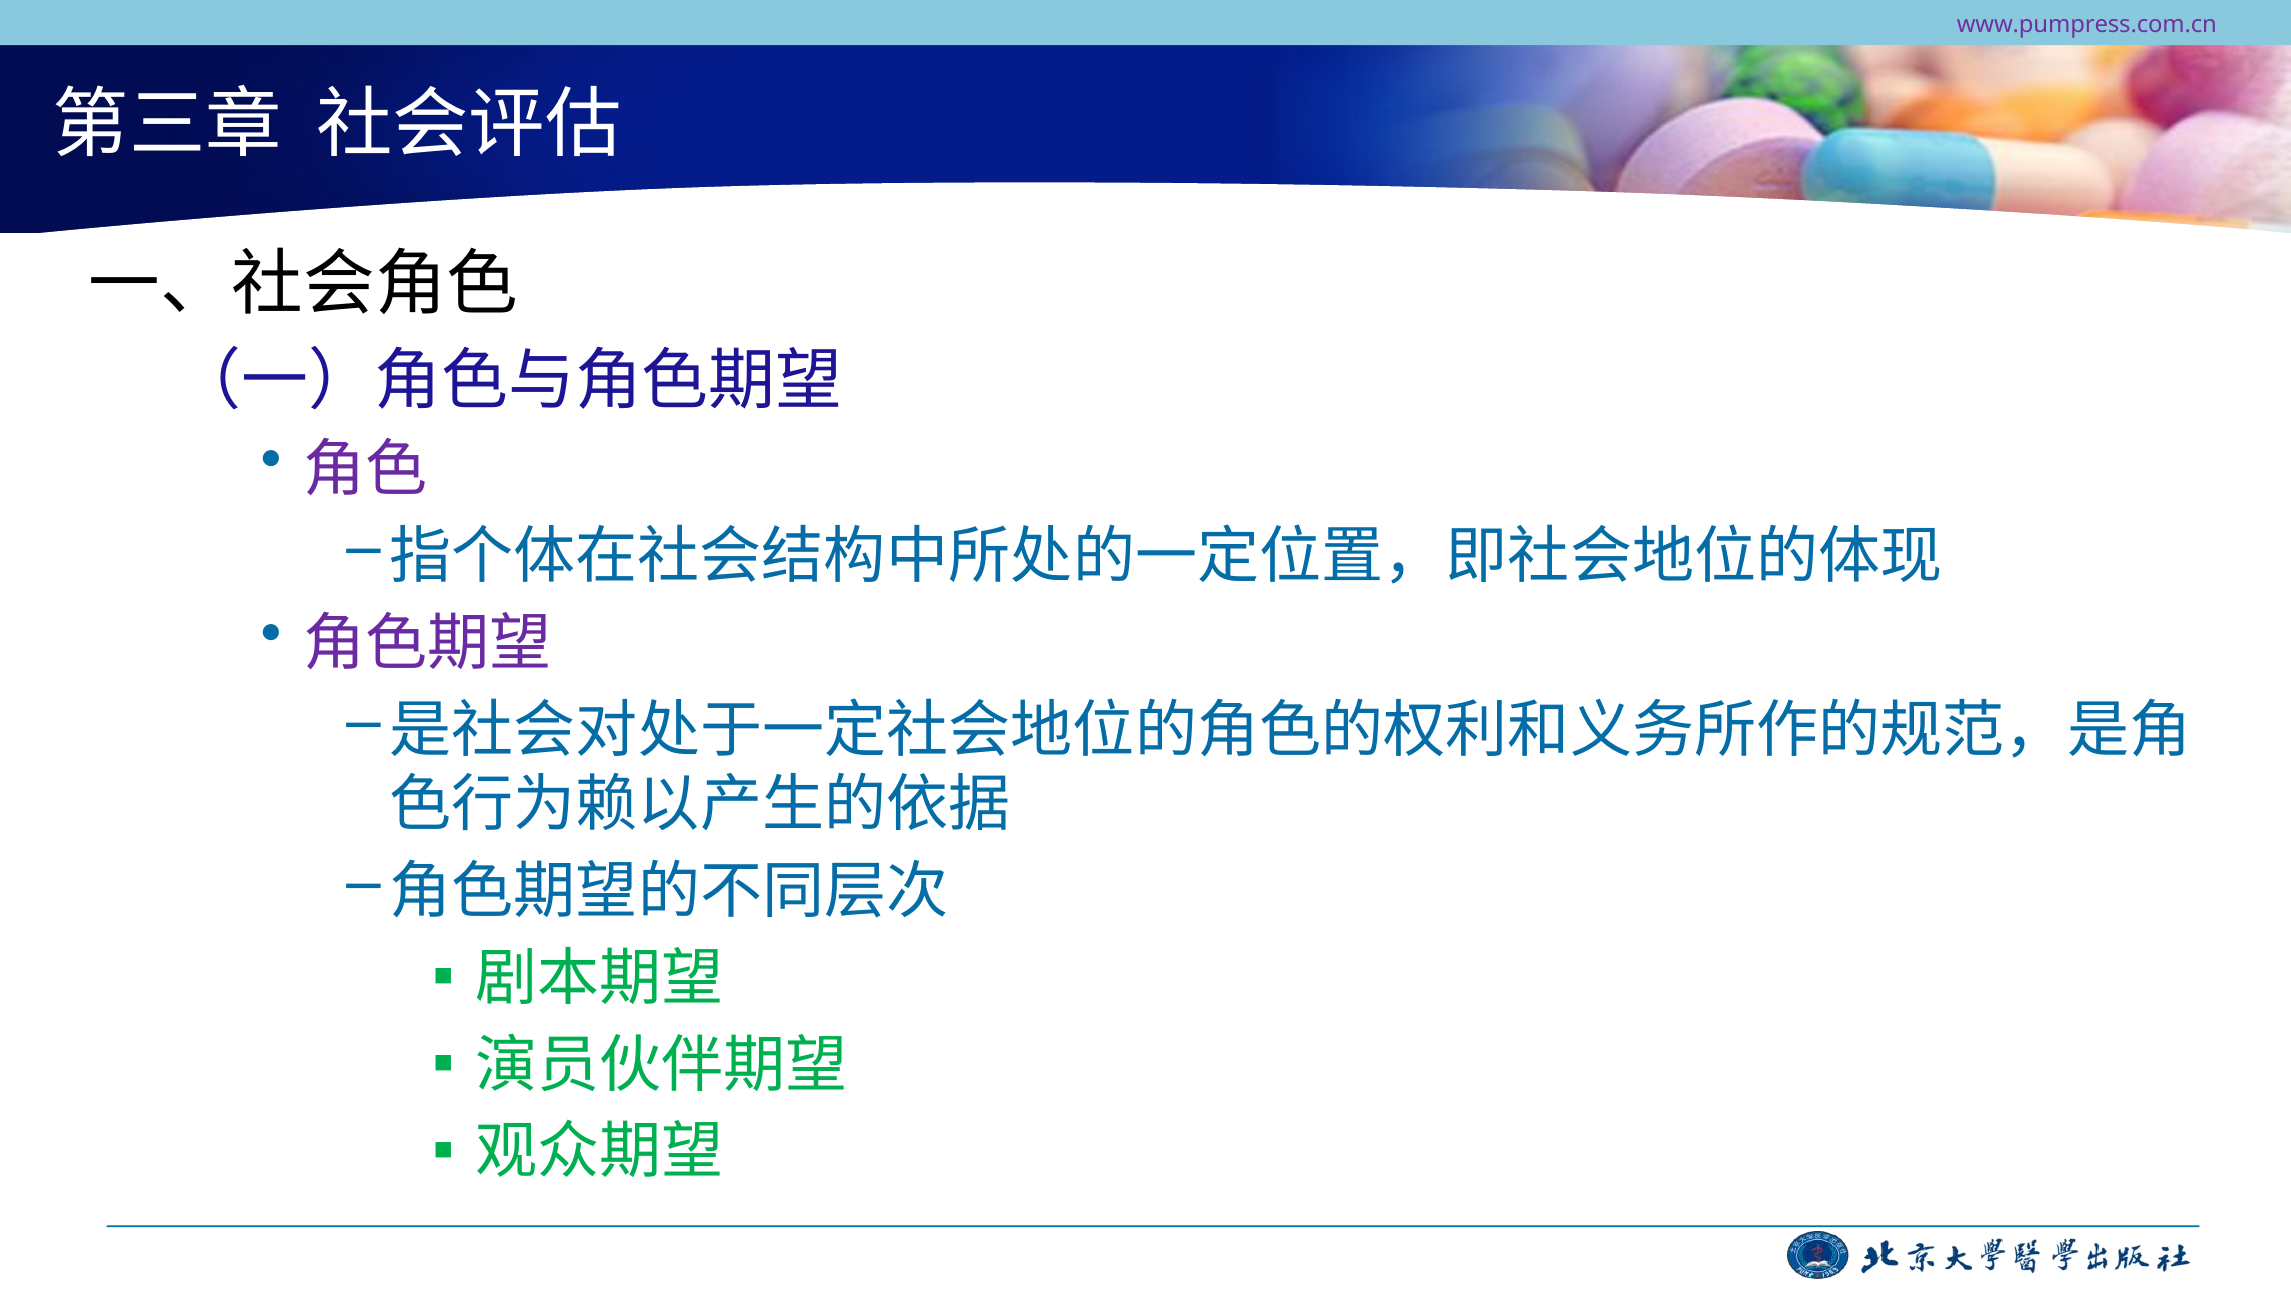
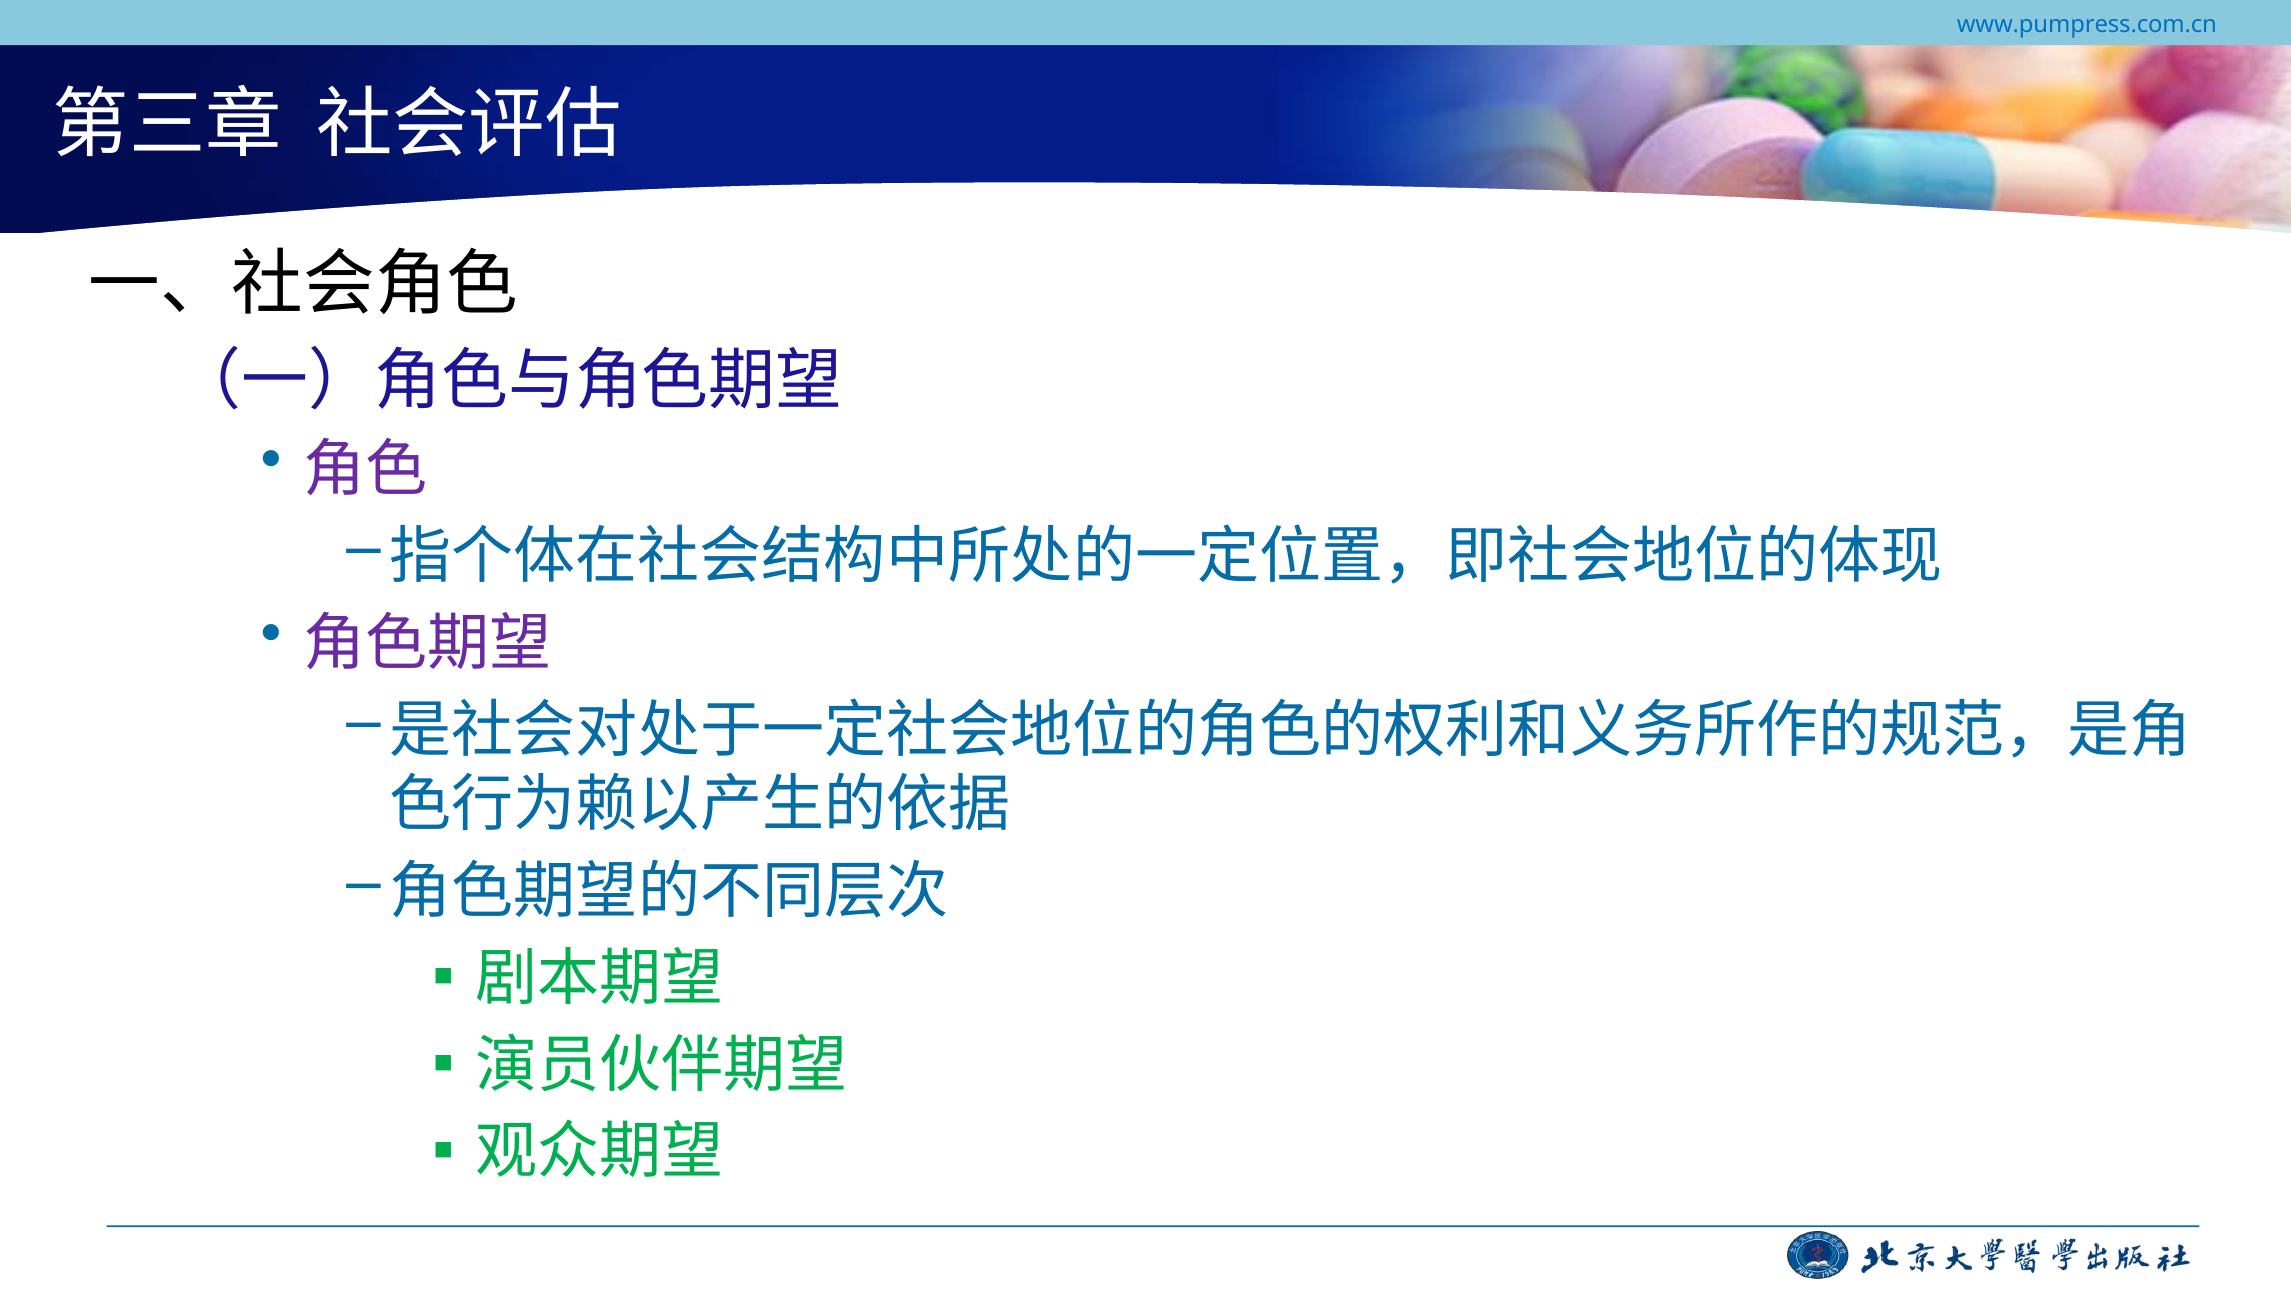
www.pumpress.com.cn colour: purple -> blue (2087, 25)
